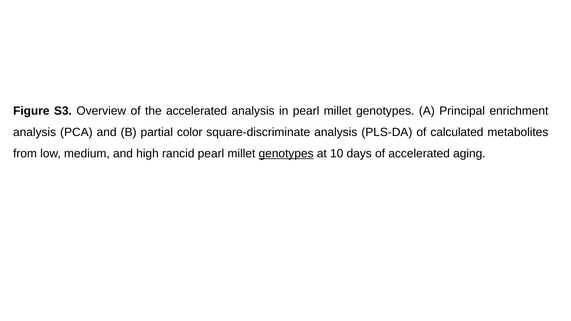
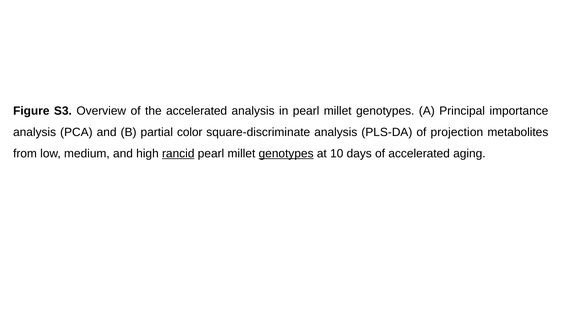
enrichment: enrichment -> importance (519, 111)
calculated: calculated -> projection (457, 132)
rancid underline: none -> present (178, 154)
